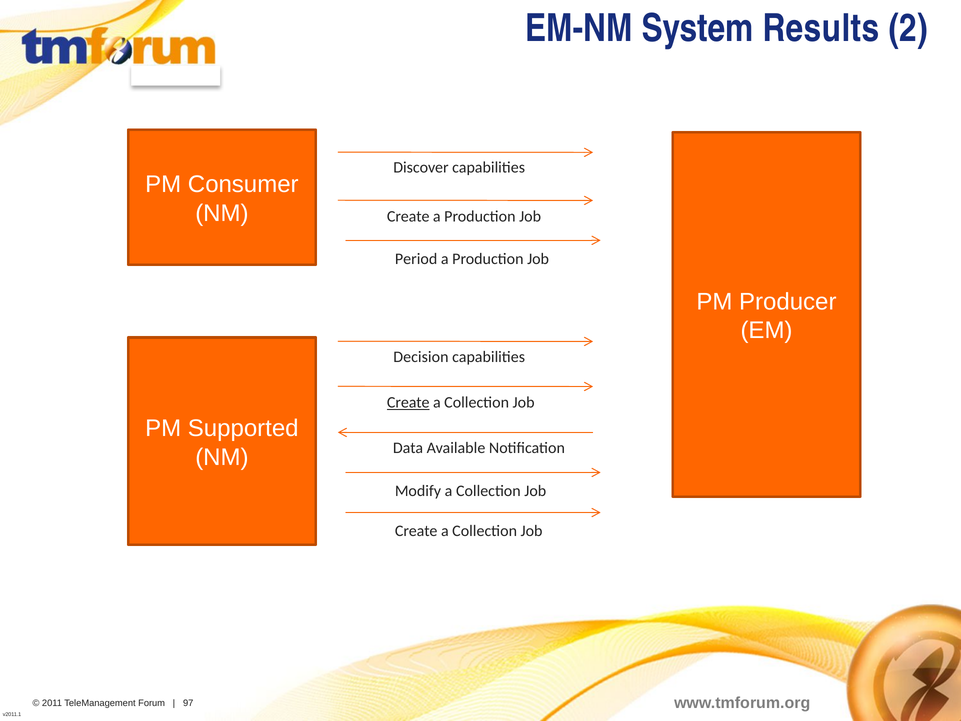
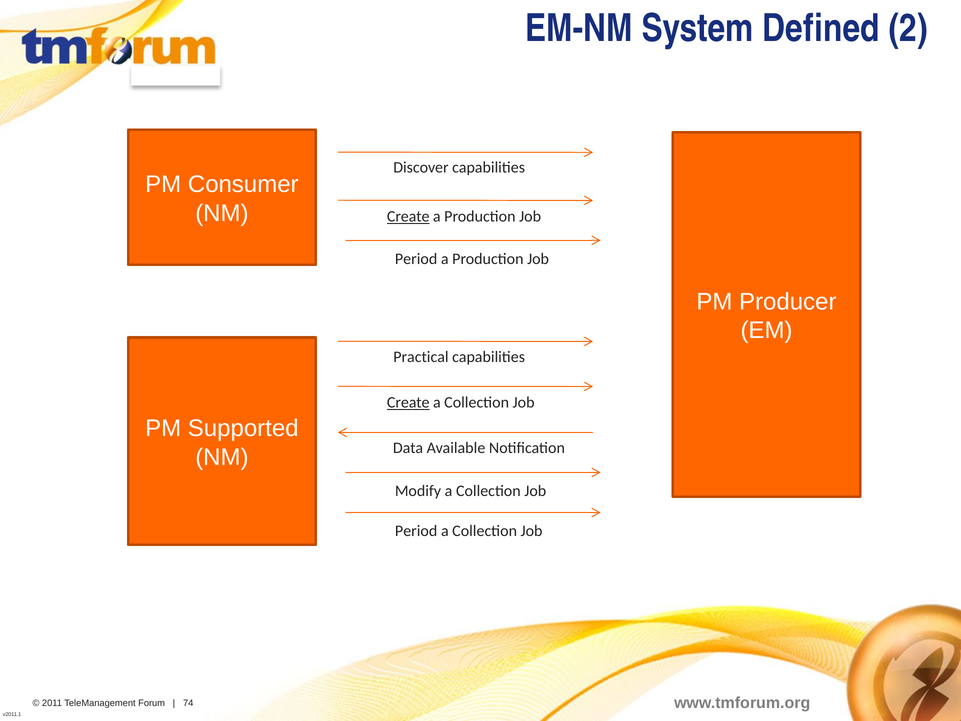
Results: Results -> Defined (821, 28)
Create underline: none -> present (408, 217)
Decision: Decision -> Practical (421, 357)
Create: Create -> Period (416, 531)
97: 97 -> 74 (188, 703)
